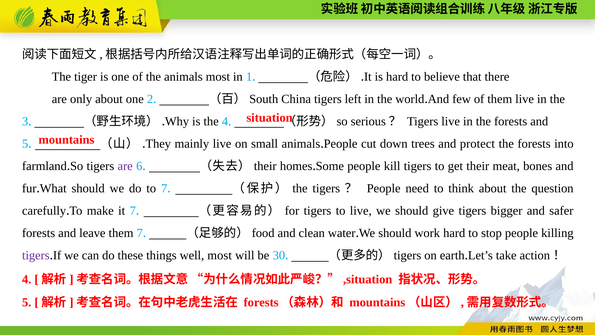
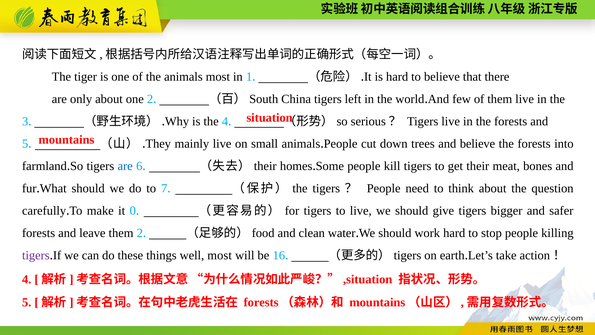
and protect: protect -> believe (477, 144)
are colour: purple -> blue (125, 166)
it 7: 7 -> 0 (133, 211)
them 7: 7 -> 2 (140, 233)
30: 30 -> 16 (279, 255)
